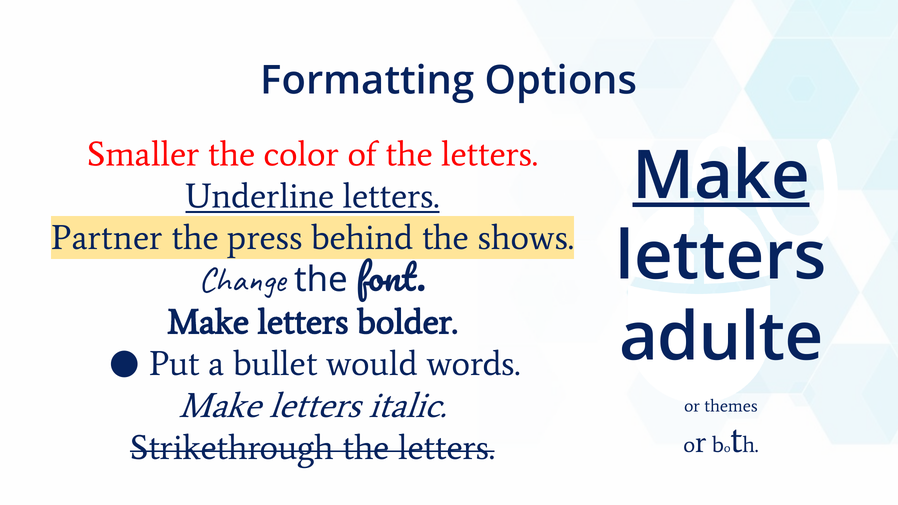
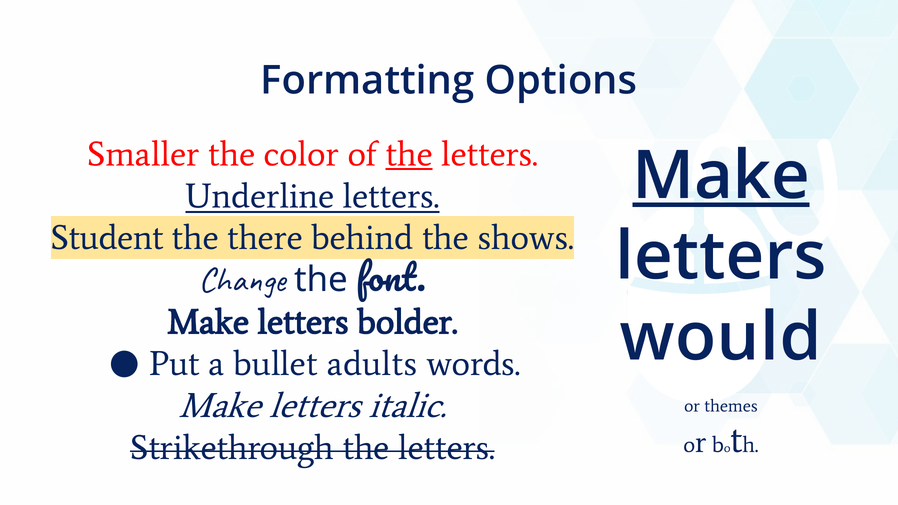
the underline: none -> present (409, 154)
Partner: Partner -> Student (107, 238)
press: press -> there (265, 238)
adulte: adulte -> would (721, 338)
would: would -> adults (372, 364)
